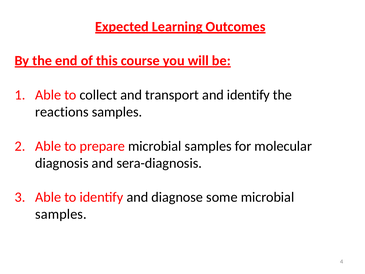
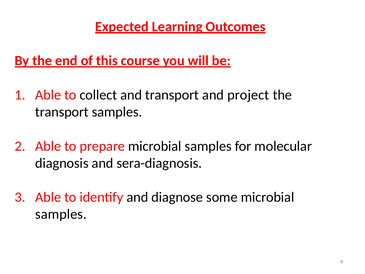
and identify: identify -> project (248, 95)
reactions: reactions -> transport (62, 112)
